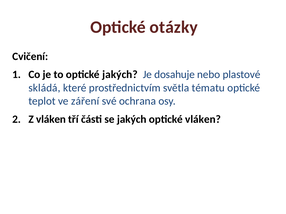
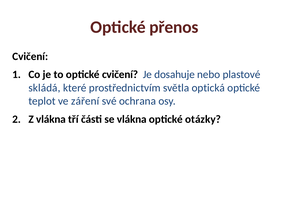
otázky: otázky -> přenos (174, 27)
optické jakých: jakých -> cvičení (120, 75)
tématu: tématu -> optická (208, 88)
Z vláken: vláken -> vlákna (51, 119)
se jakých: jakých -> vlákna (132, 119)
optické vláken: vláken -> otázky (203, 119)
